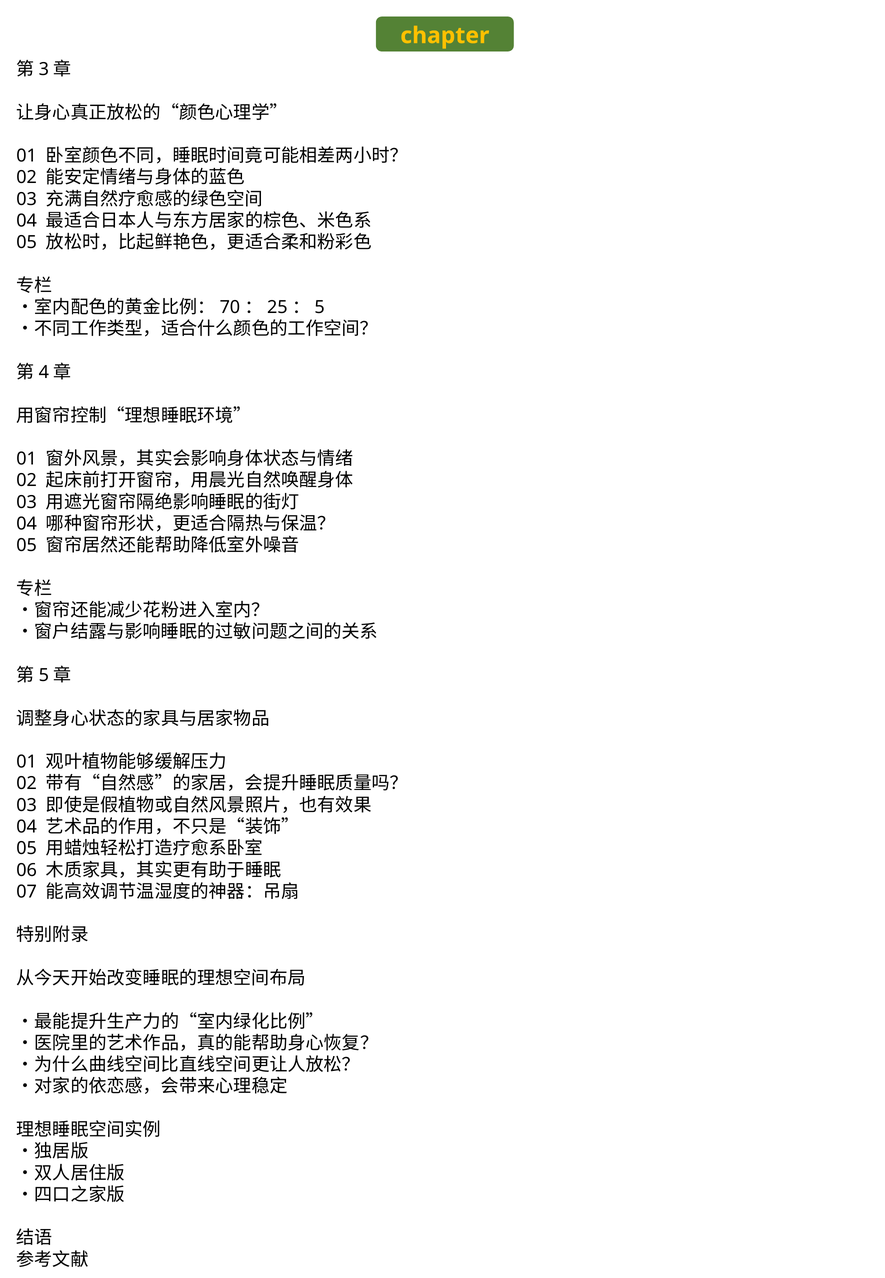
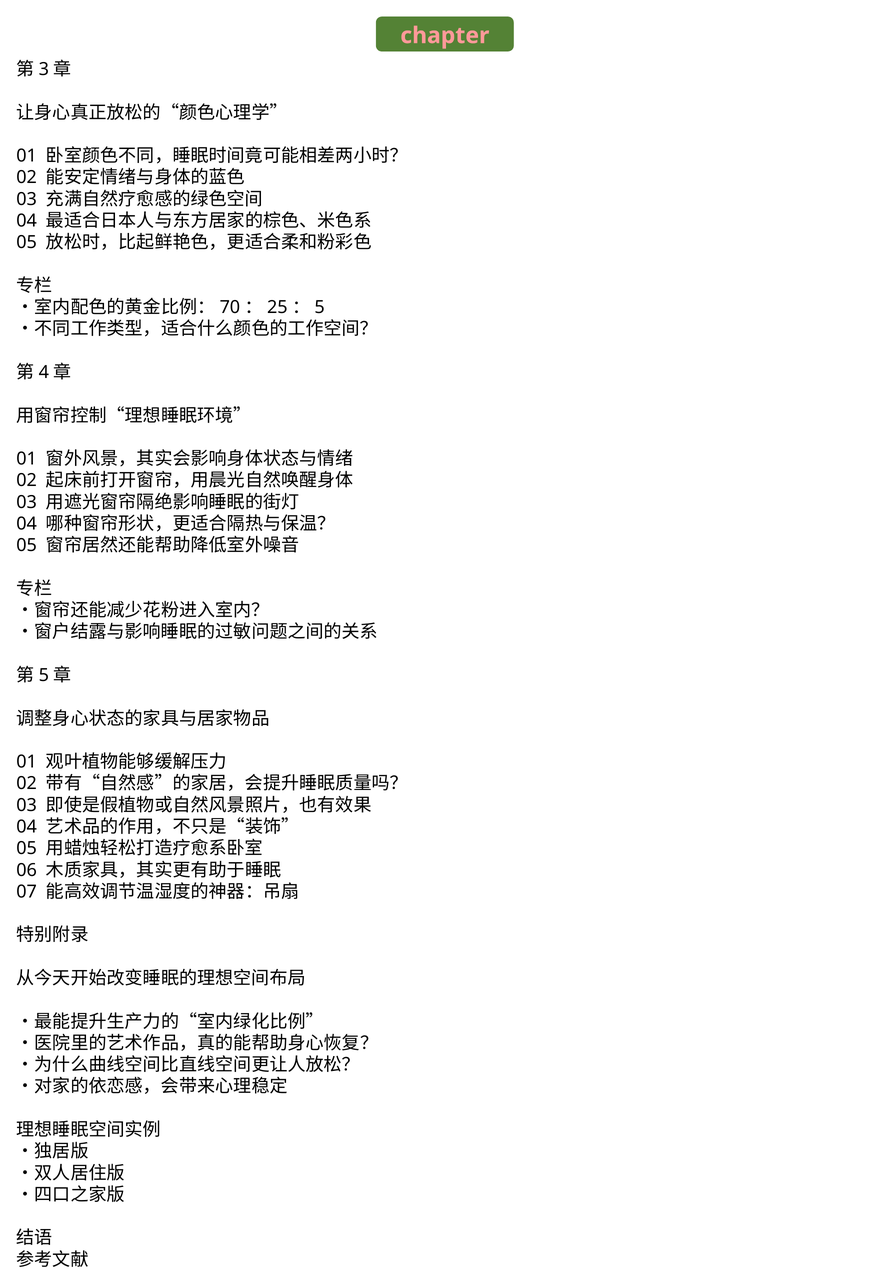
chapter colour: yellow -> pink (445, 36)
